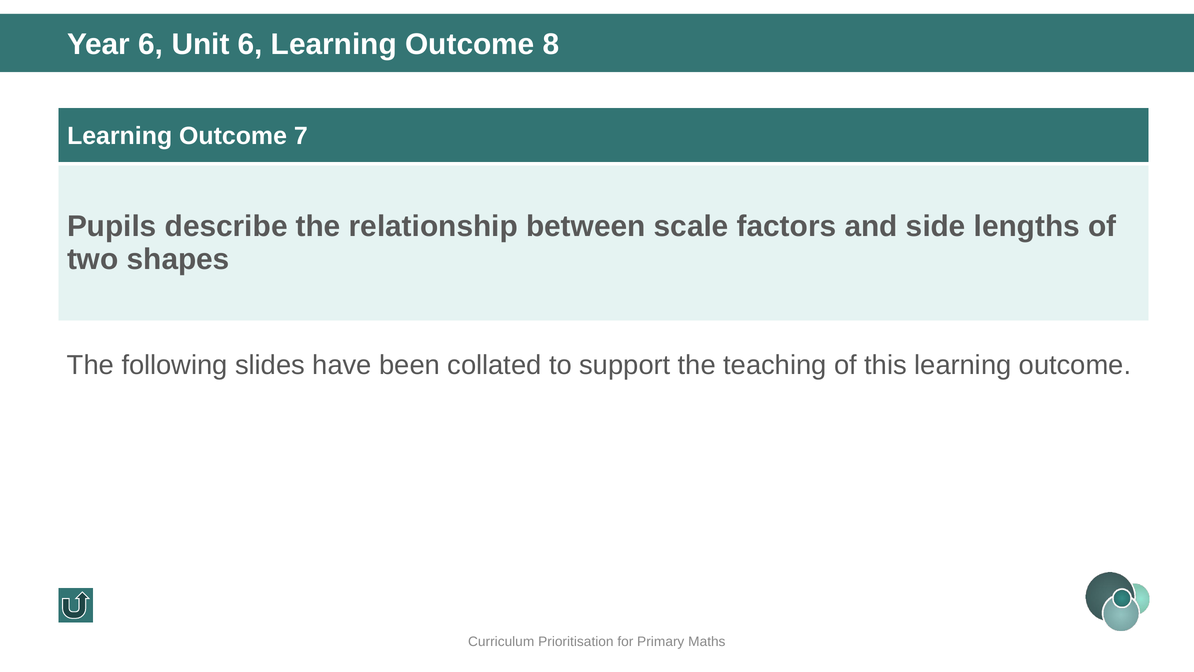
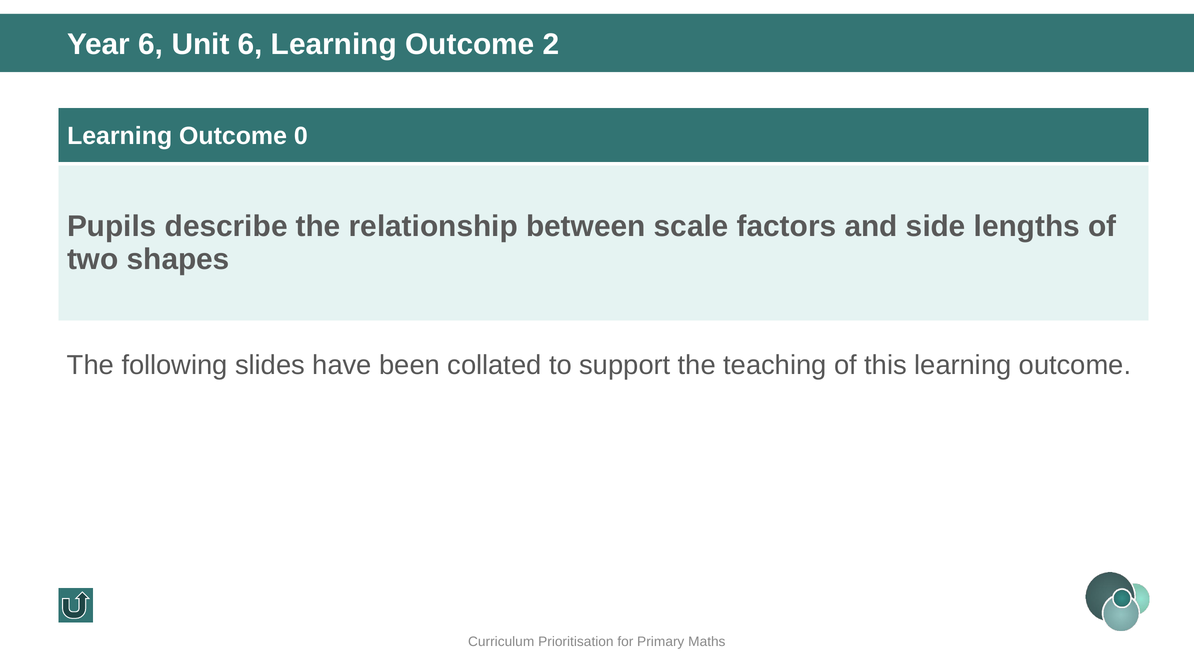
8: 8 -> 2 (551, 45)
7: 7 -> 0 (301, 136)
